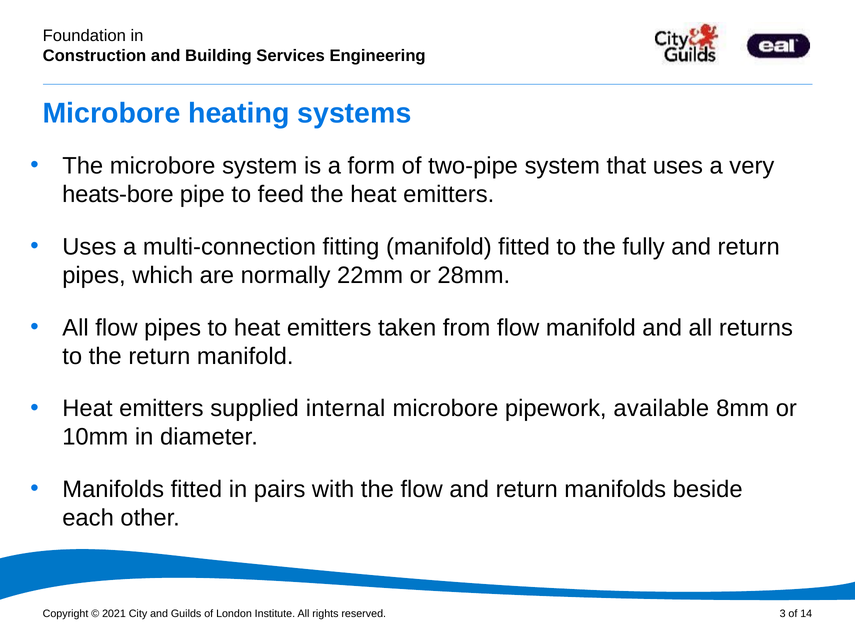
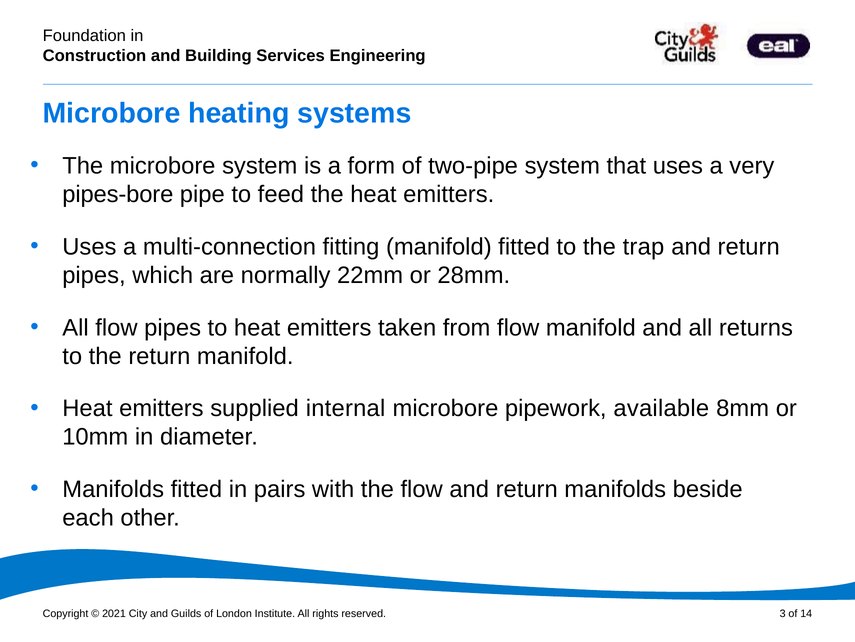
heats-bore: heats-bore -> pipes-bore (118, 194)
fully: fully -> trap (643, 247)
